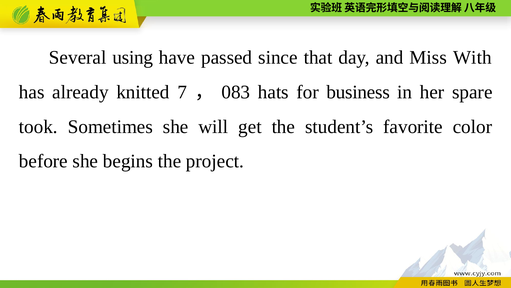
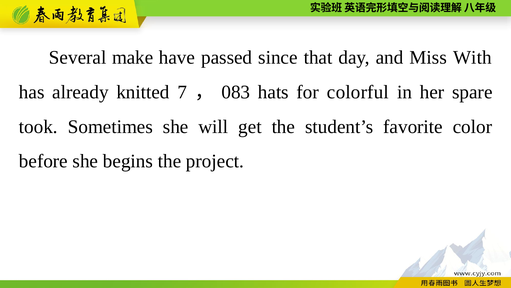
using: using -> make (133, 58)
business: business -> colorful (358, 92)
